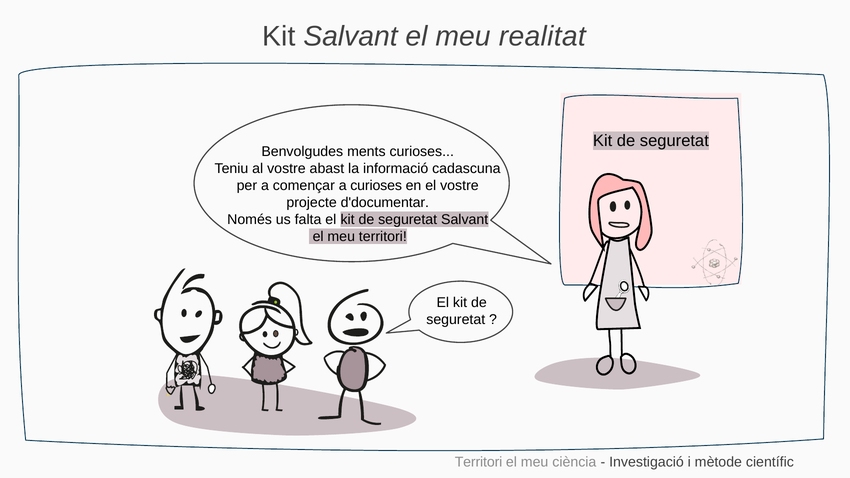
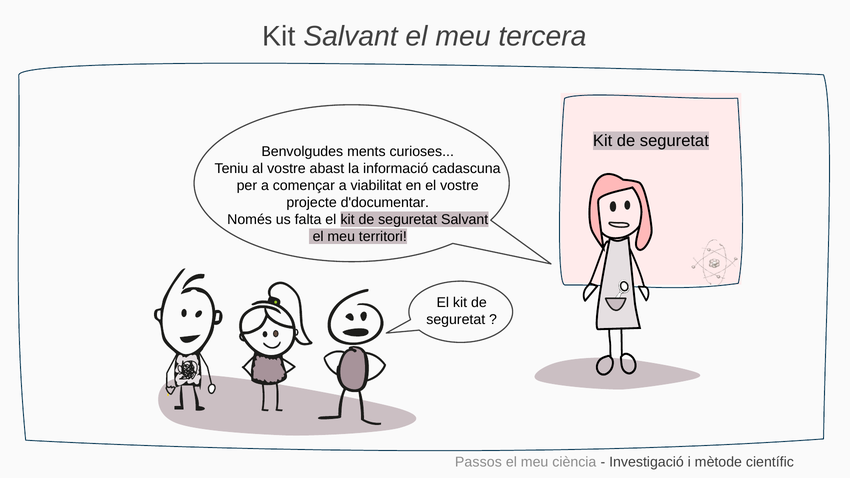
realitat: realitat -> tercera (542, 36)
a curioses: curioses -> viabilitat (376, 186)
Territori: Territori -> Passos (478, 462)
